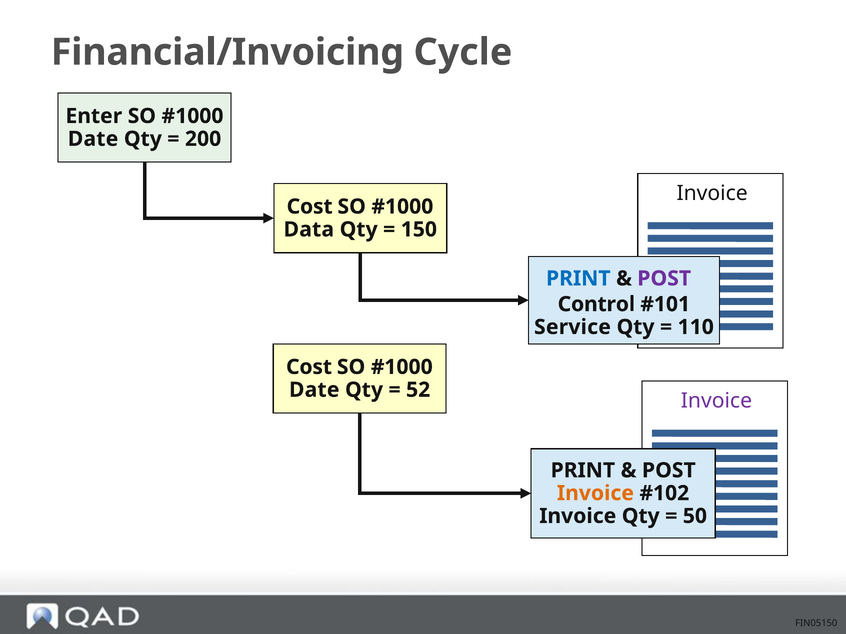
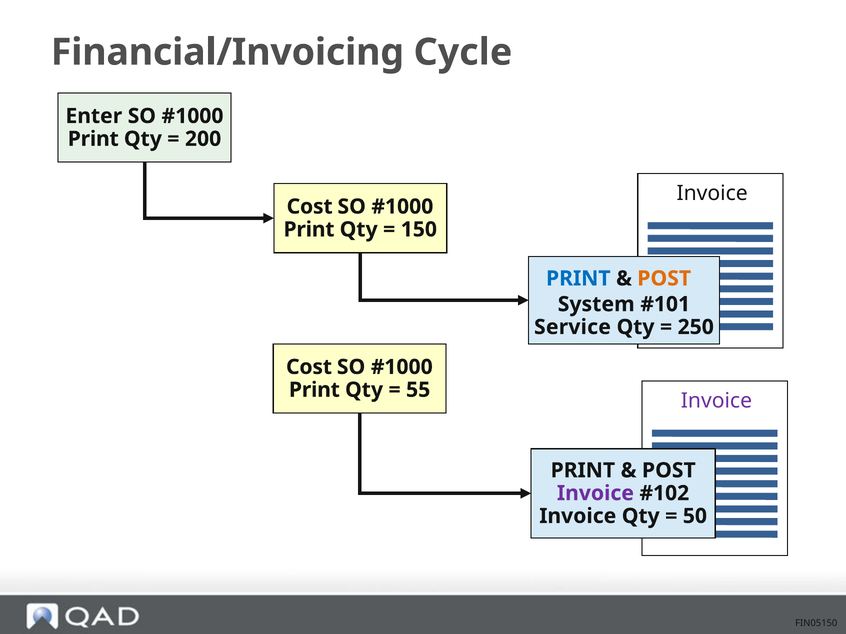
Date: Date -> Print (93, 139)
Data: Data -> Print (309, 230)
POST colour: purple -> orange (664, 279)
Control: Control -> System (596, 304)
110: 110 -> 250 (696, 327)
Date: Date -> Print (314, 390)
52: 52 -> 55 (418, 390)
Invoice colour: orange -> purple (595, 494)
